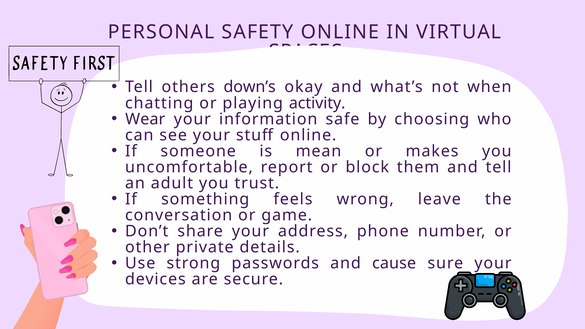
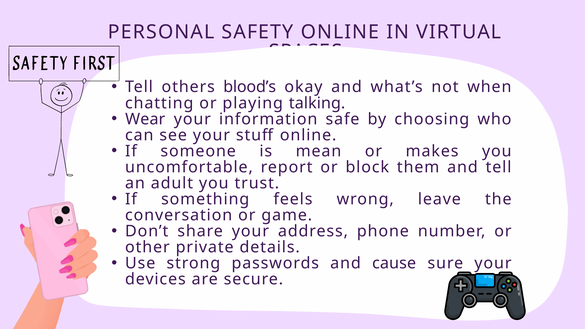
down’s: down’s -> blood’s (250, 87)
activity: activity -> talking (317, 103)
